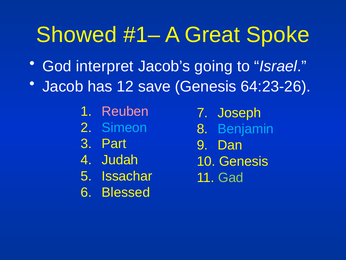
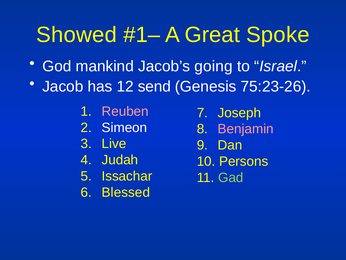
interpret: interpret -> mankind (105, 66)
save: save -> send (154, 86)
64:23-26: 64:23-26 -> 75:23-26 (276, 86)
Simeon colour: light blue -> white (124, 127)
Benjamin colour: light blue -> pink (246, 129)
Part: Part -> Live (114, 144)
Genesis: Genesis -> Persons (244, 161)
